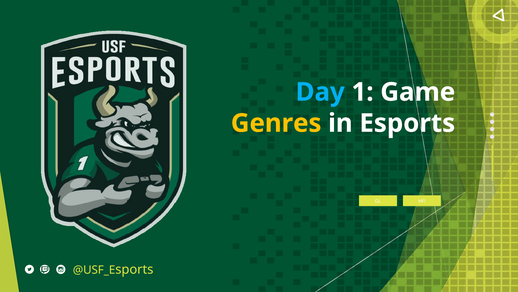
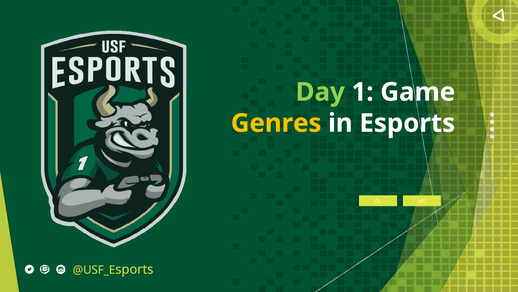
Day colour: light blue -> light green (320, 92)
